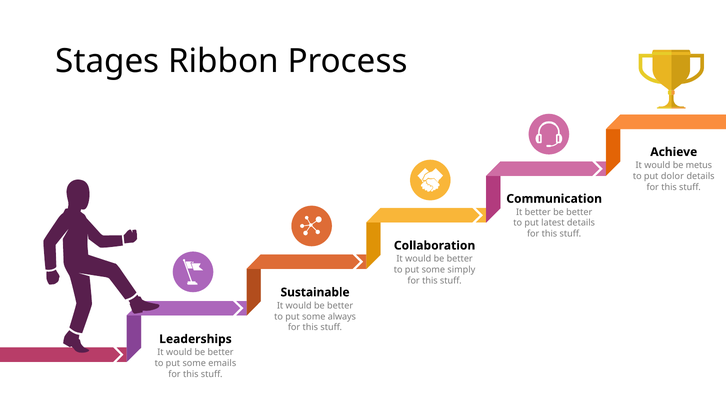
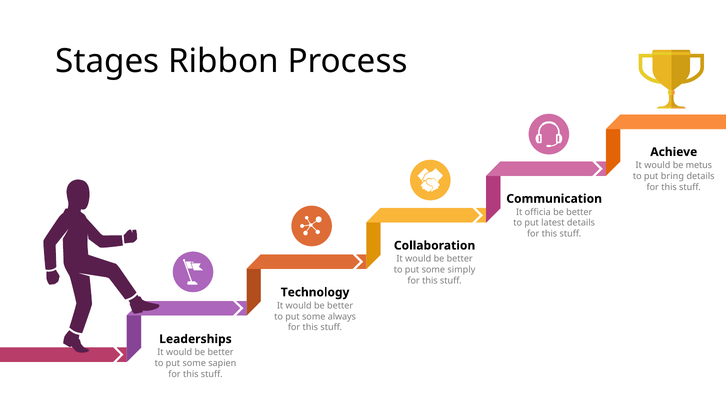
dolor: dolor -> bring (672, 176)
It better: better -> officia (538, 212)
Sustainable: Sustainable -> Technology (315, 292)
emails: emails -> sapien (222, 363)
